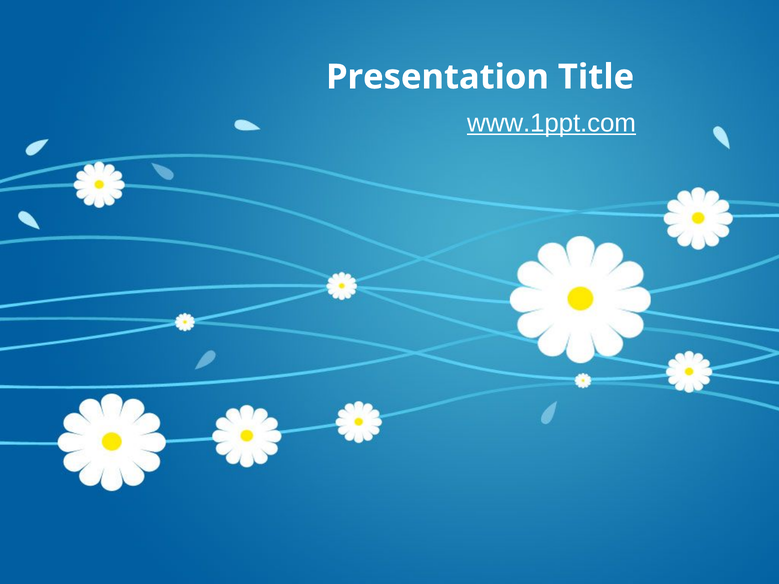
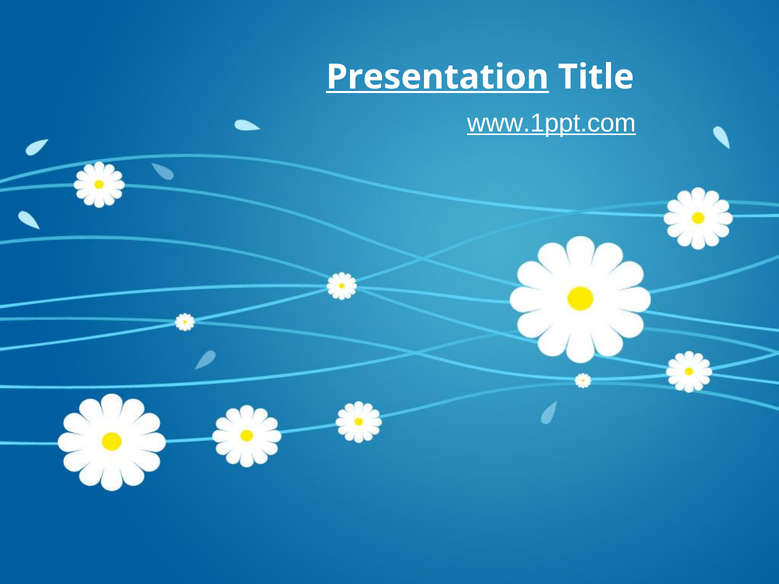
Presentation underline: none -> present (438, 77)
